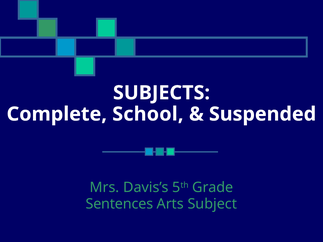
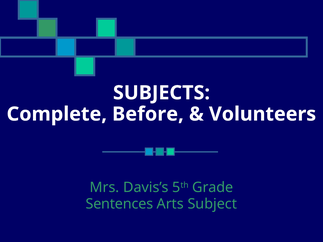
School: School -> Before (148, 114)
Suspended: Suspended -> Volunteers (263, 114)
